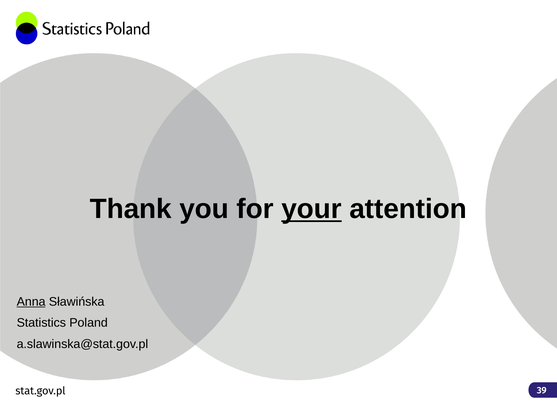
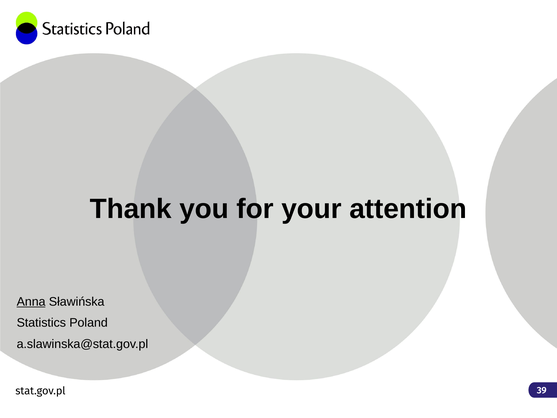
your underline: present -> none (312, 209)
